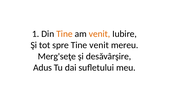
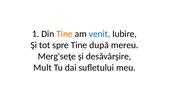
venit colour: orange -> blue (99, 34)
Tine venit: venit -> după (99, 45)
Adus: Adus -> Mult (42, 68)
